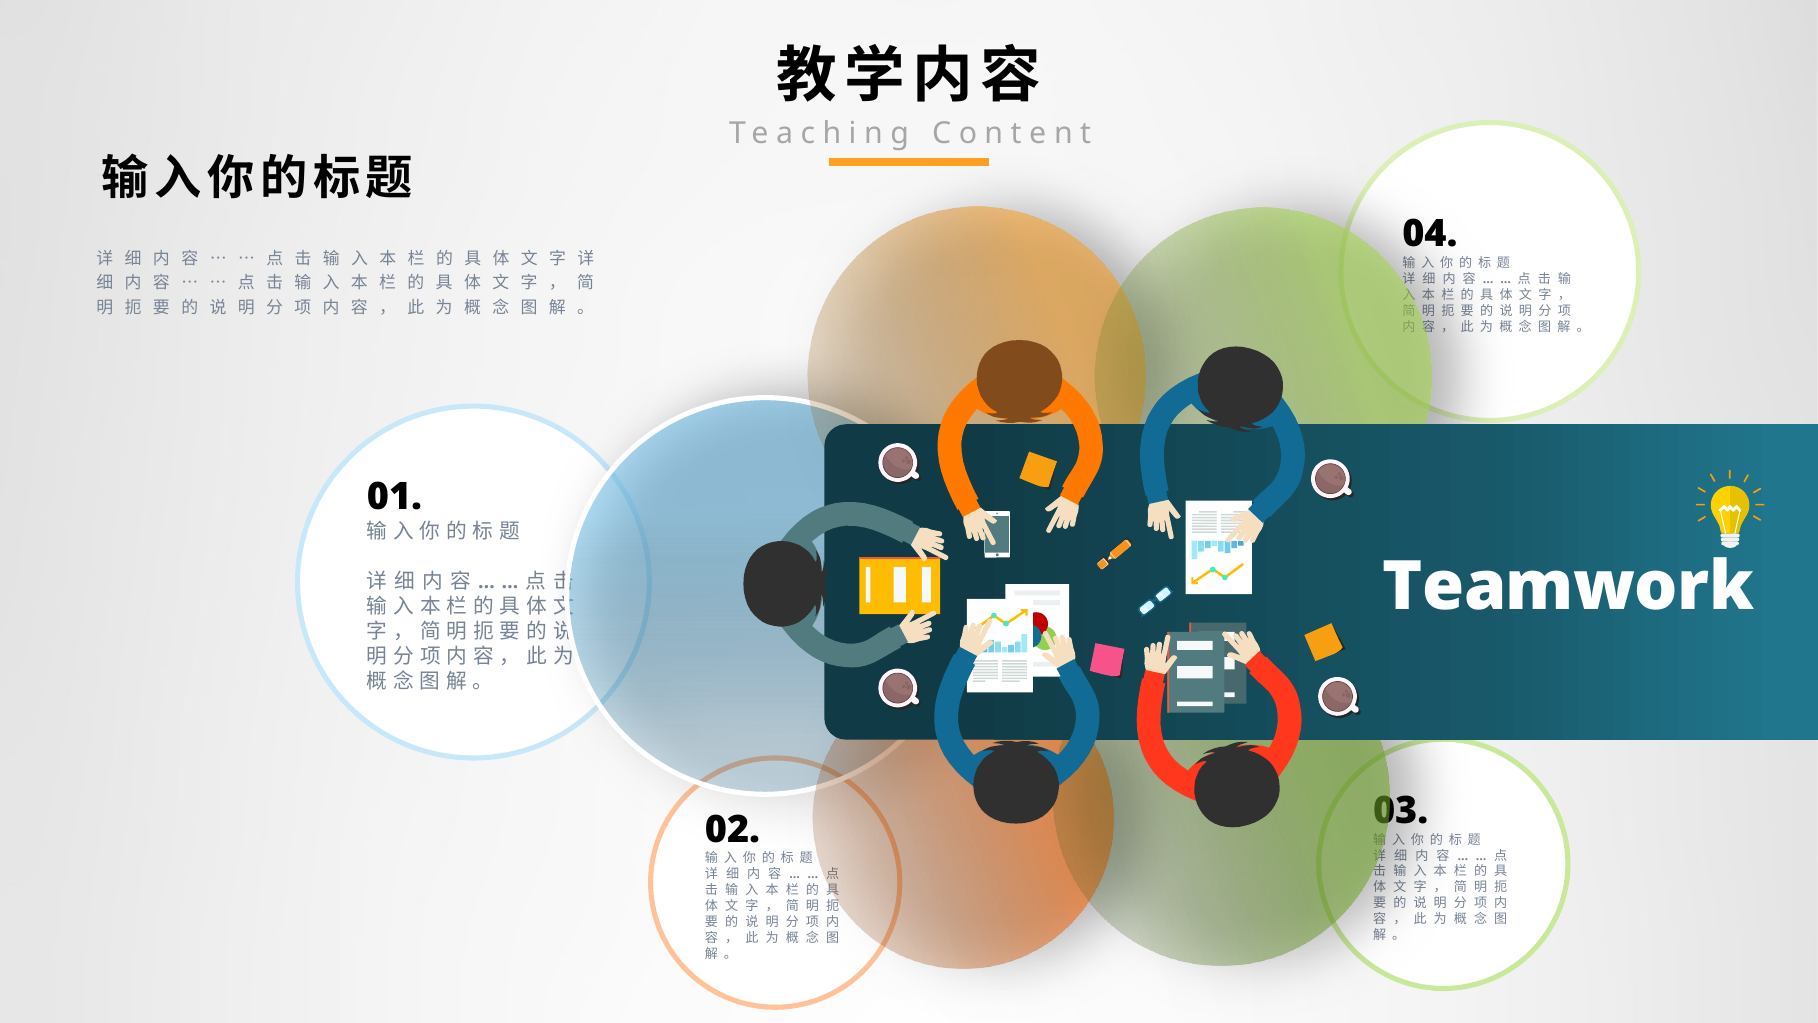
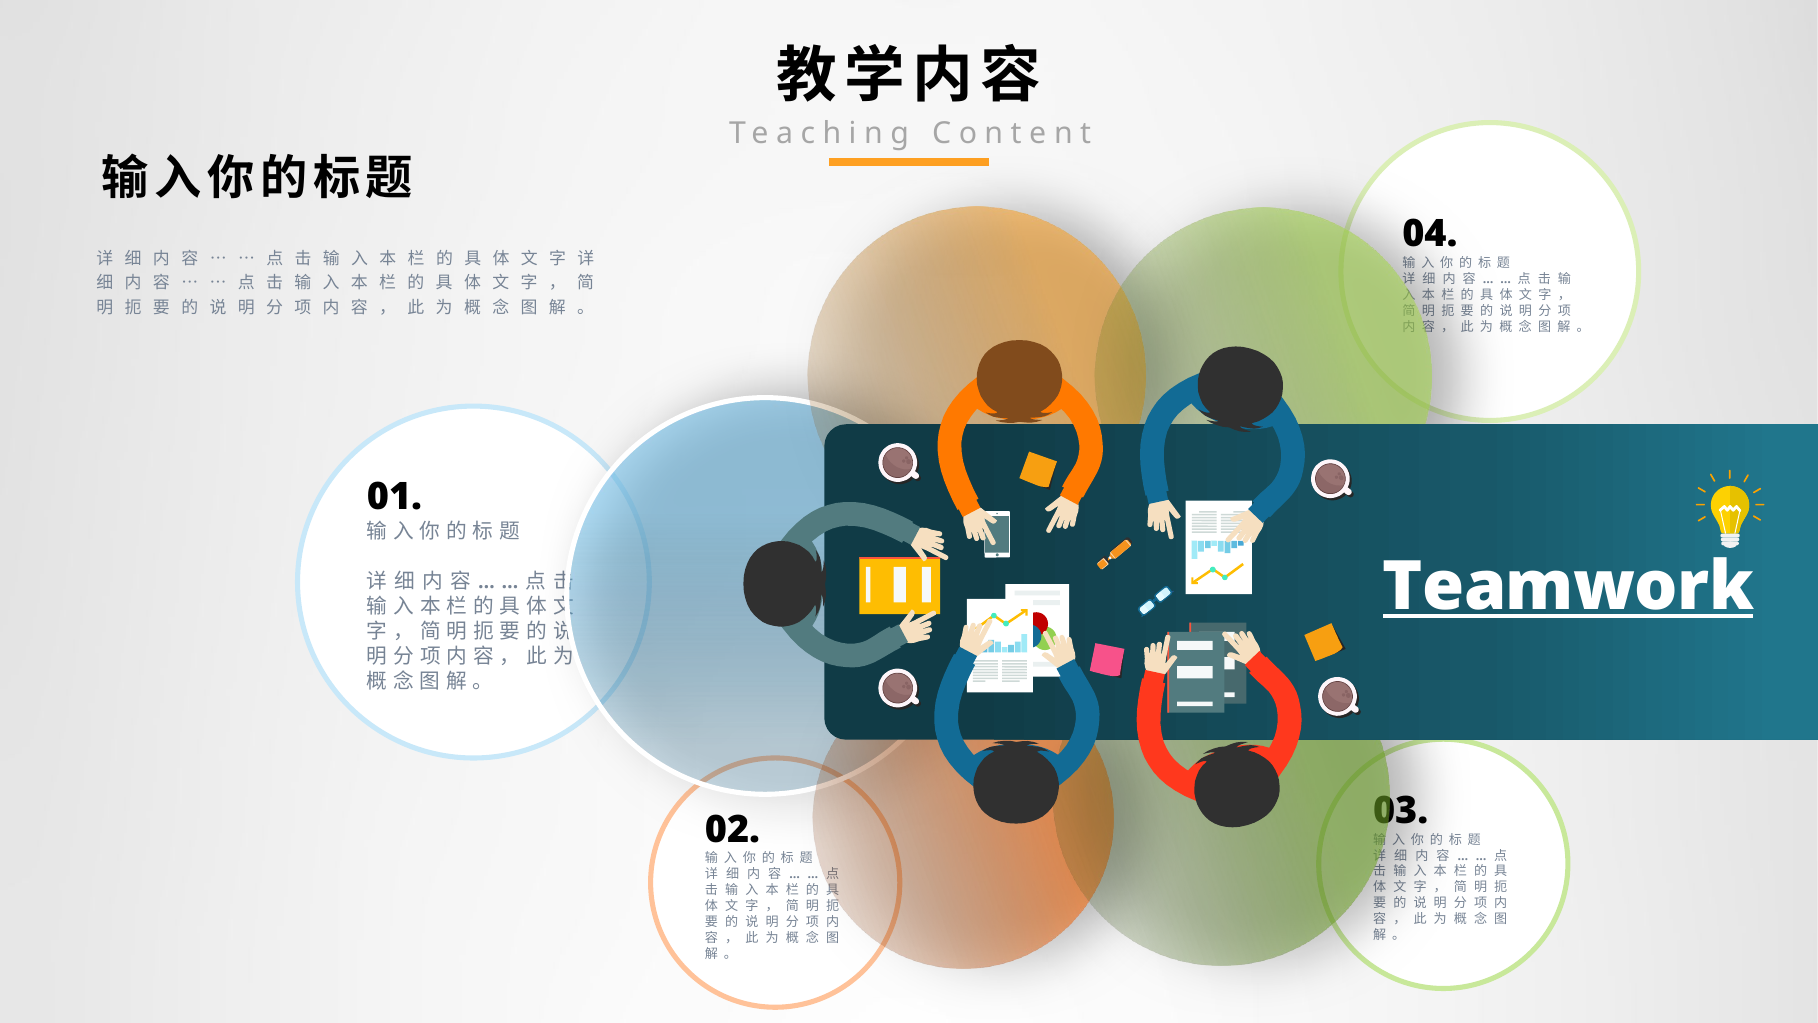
Teamwork underline: none -> present (1568, 586)
